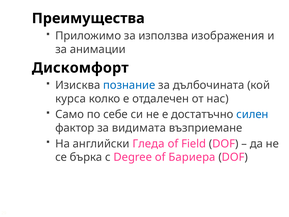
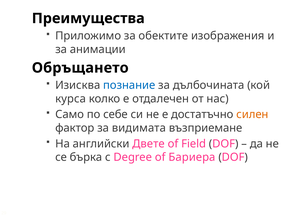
използва: използва -> обектите (163, 36)
Дискомфорт: Дискомфорт -> Обръщането (80, 68)
силен colour: blue -> orange (252, 114)
Гледа: Гледа -> Двете (149, 144)
